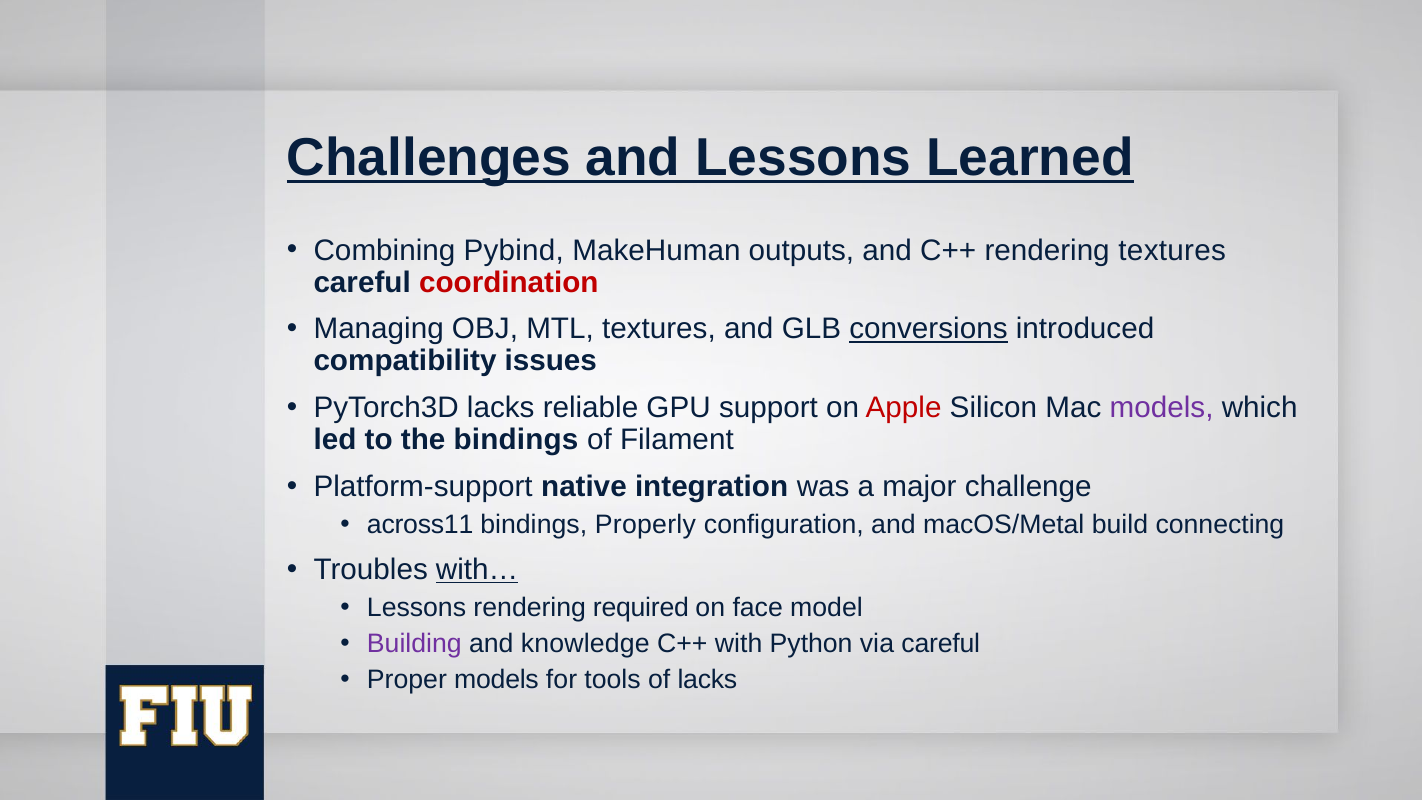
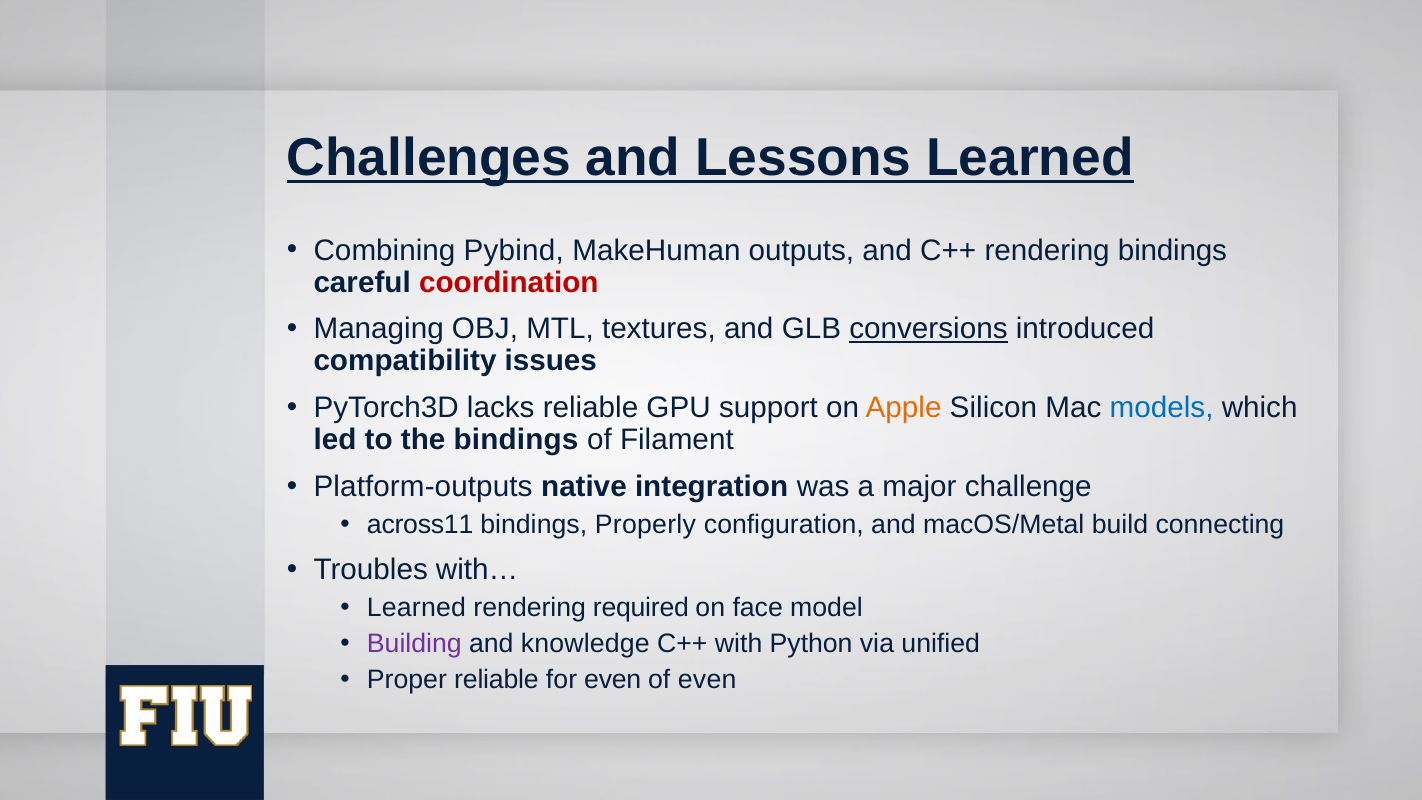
rendering textures: textures -> bindings (1172, 250)
Apple colour: red -> orange (904, 408)
models colour: purple -> blue (1162, 408)
Platform-support: Platform-support -> Platform-outputs (423, 487)
with… underline: present -> none (477, 570)
Lessons: Lessons -> Learned (416, 607)
via careful: careful -> unified (941, 644)
Proper models: models -> reliable (496, 680)
for tools: tools -> even (613, 680)
of lacks: lacks -> even (707, 680)
